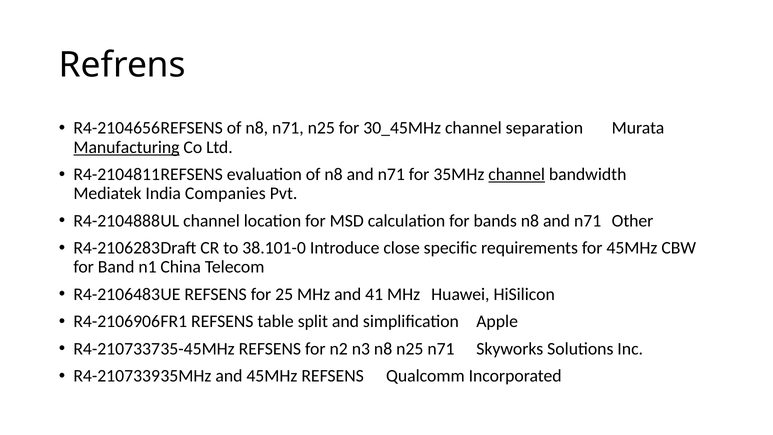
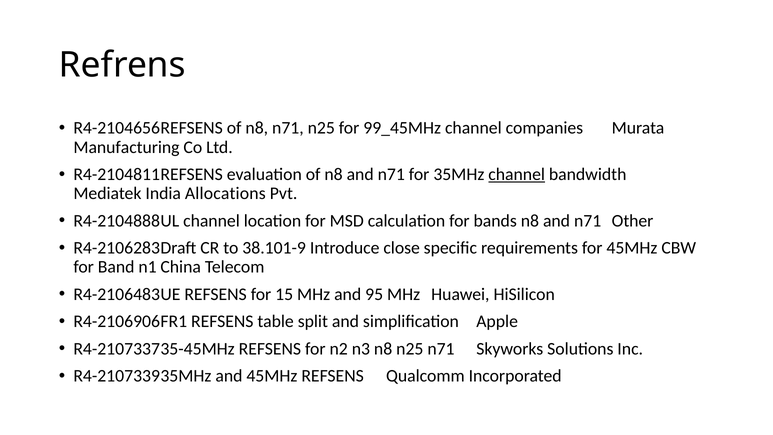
30_45MHz: 30_45MHz -> 99_45MHz (402, 128)
separation: separation -> companies (544, 128)
Manufacturing underline: present -> none (126, 147)
Companies: Companies -> Allocations (225, 194)
38.101-0: 38.101-0 -> 38.101-9 (274, 248)
25: 25 -> 15 (284, 294)
41: 41 -> 95 (374, 294)
